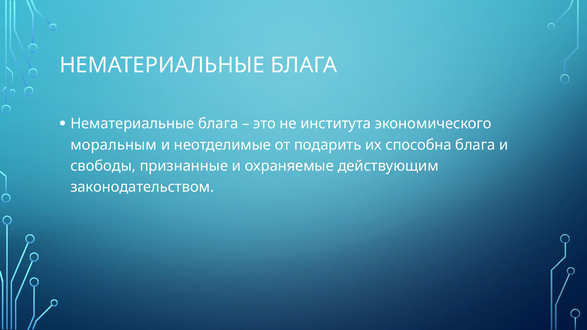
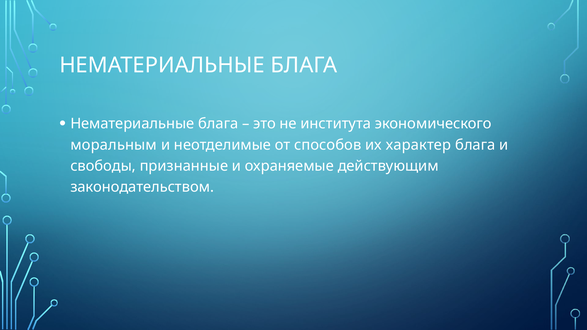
подарить: подарить -> способов (328, 145)
способна: способна -> характер (418, 145)
